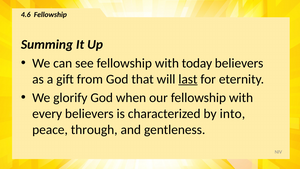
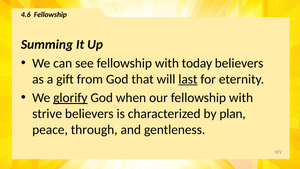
glorify underline: none -> present (70, 98)
every: every -> strive (47, 114)
into: into -> plan (233, 114)
